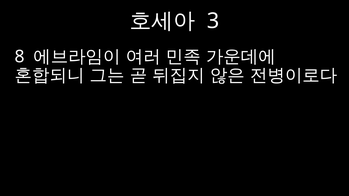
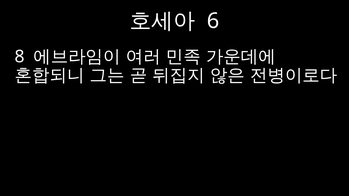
3: 3 -> 6 (213, 21)
